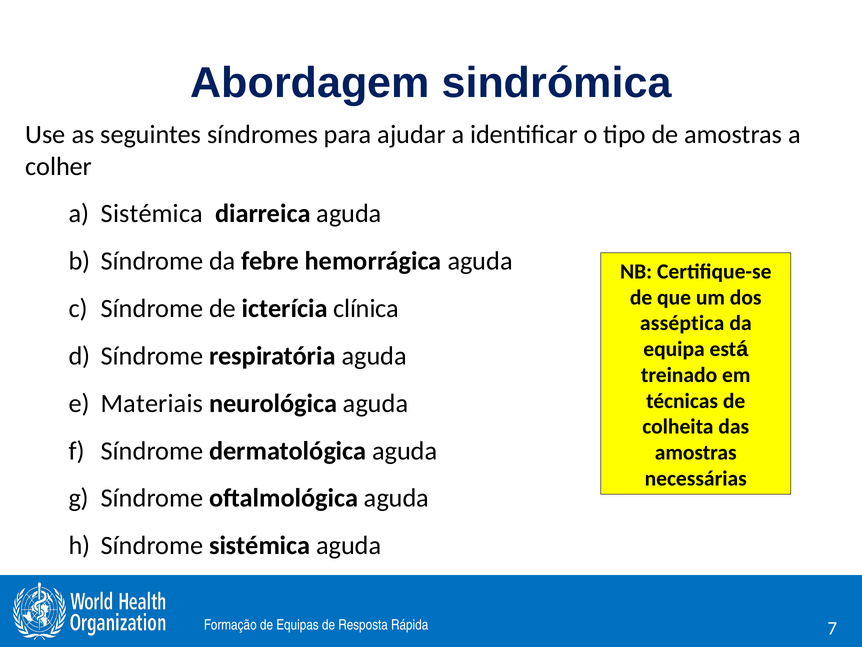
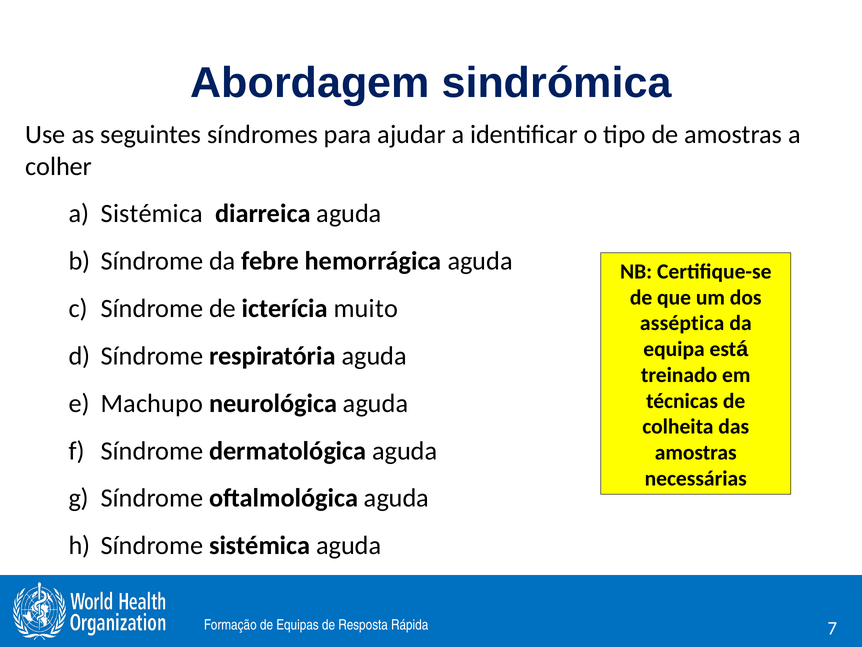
clínica: clínica -> muito (366, 308)
Materiais: Materiais -> Machupo (152, 403)
